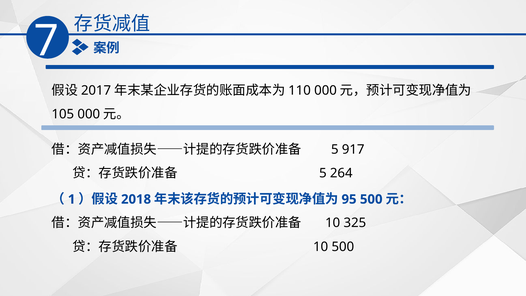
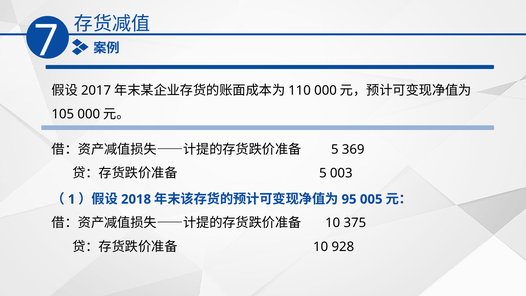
917: 917 -> 369 (353, 150)
264: 264 -> 003 (341, 173)
500: 500 -> 005 (371, 199)
325: 325 -> 375 (355, 223)
500: 500 -> 928 (343, 247)
